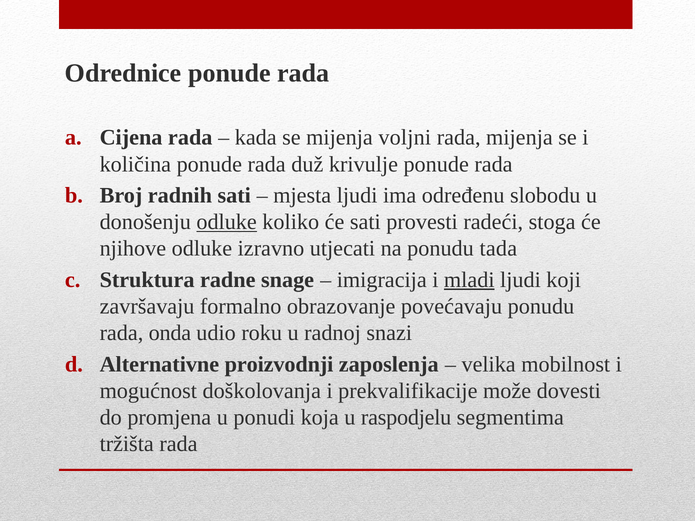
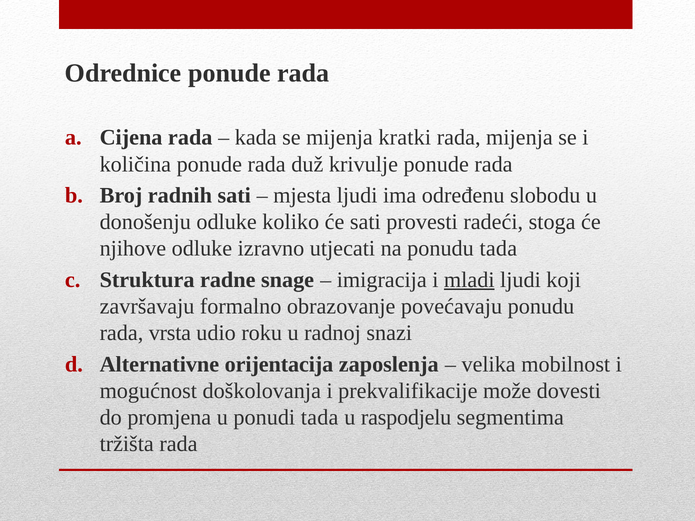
voljni: voljni -> kratki (405, 138)
odluke underline: present -> none (227, 222)
onda: onda -> vrsta (170, 333)
proizvodnji: proizvodnji -> orijentacija (279, 365)
ponudi koja: koja -> tada (320, 418)
